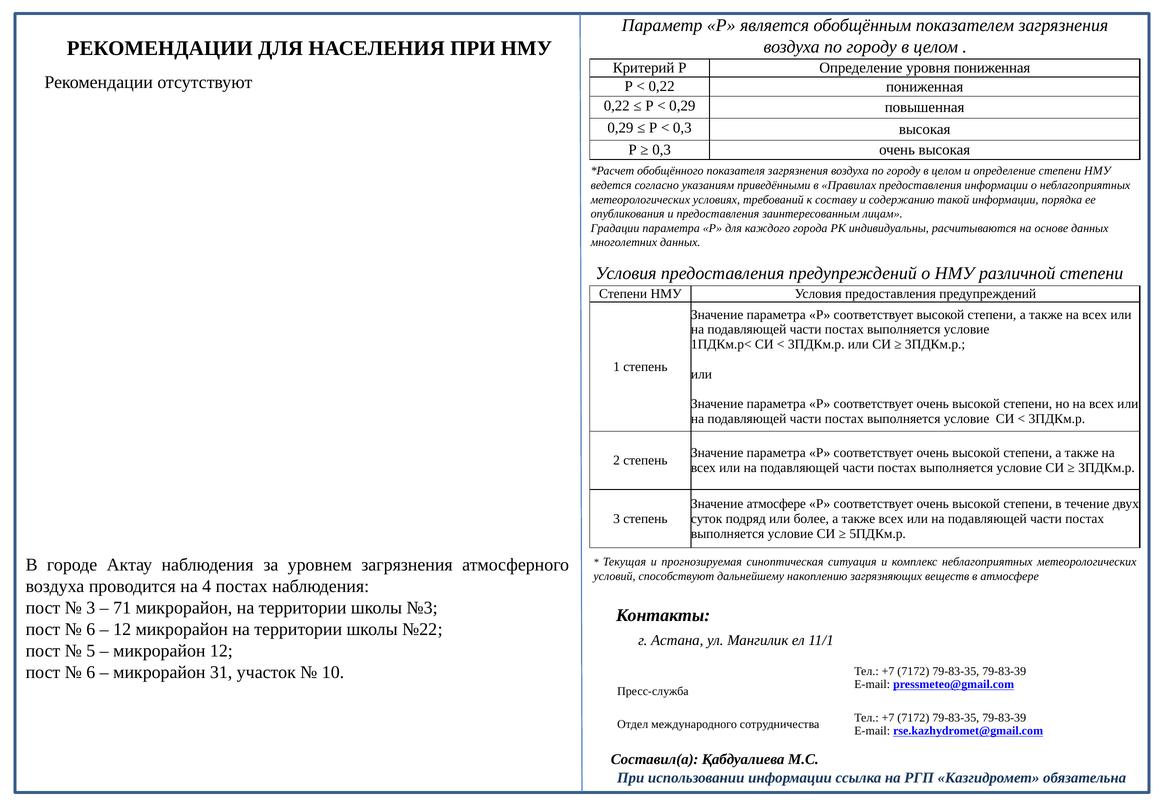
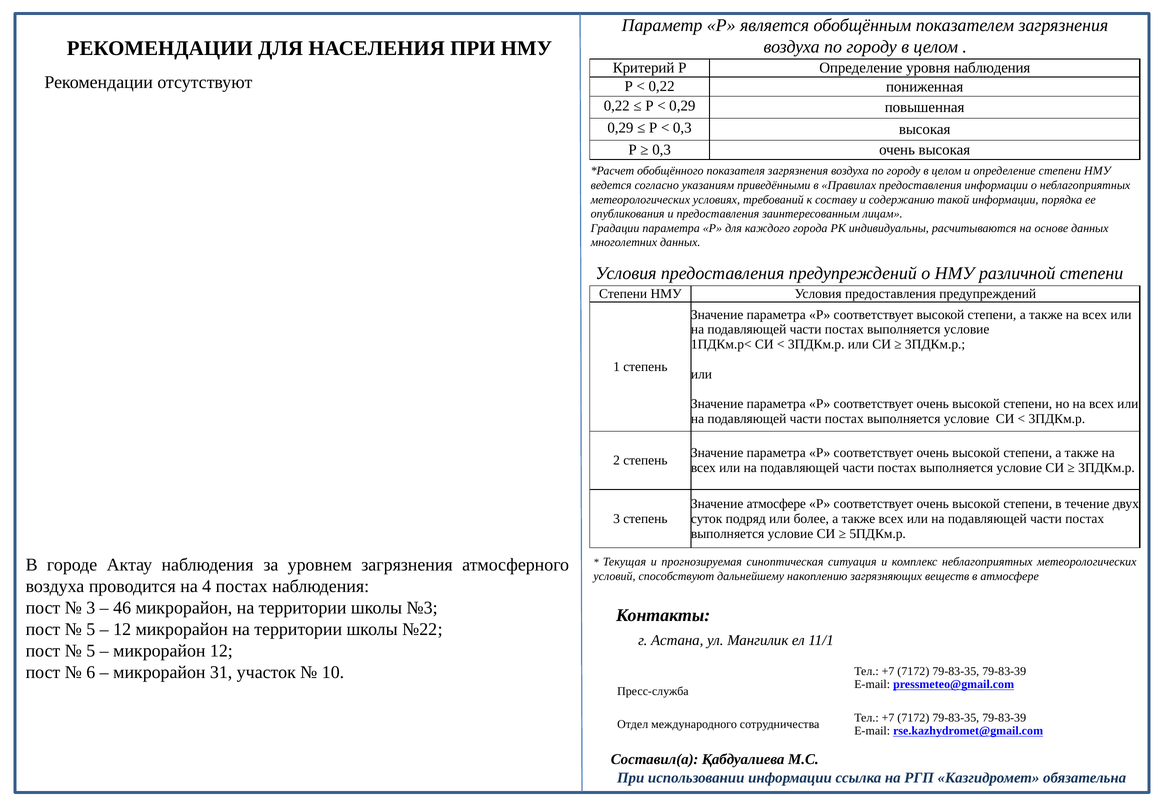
уровня пониженная: пониженная -> наблюдения (992, 68)
71: 71 -> 46 (122, 608)
6: 6 -> 5 (91, 629)
